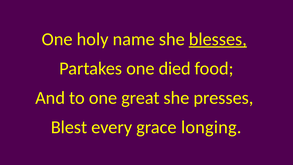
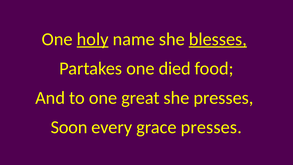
holy underline: none -> present (93, 39)
Blest: Blest -> Soon (69, 127)
grace longing: longing -> presses (211, 127)
